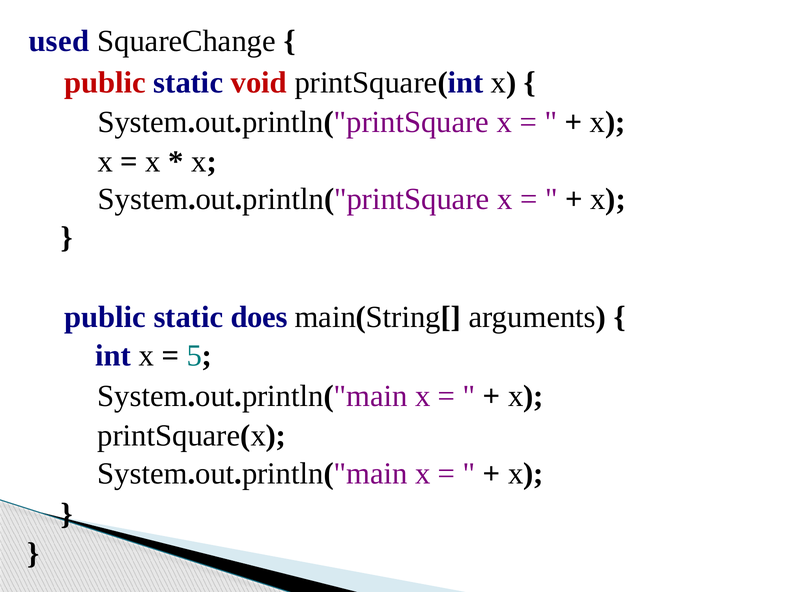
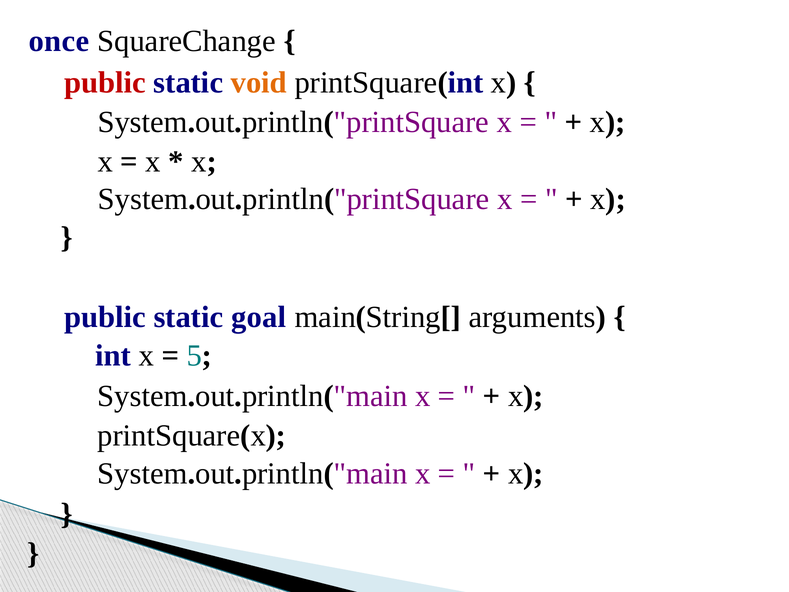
used: used -> once (59, 41)
void colour: red -> orange (259, 83)
does: does -> goal (259, 317)
